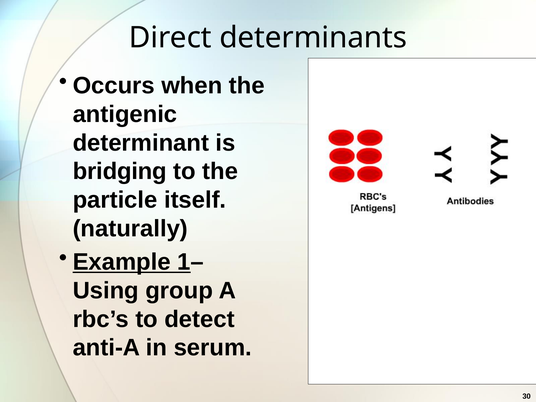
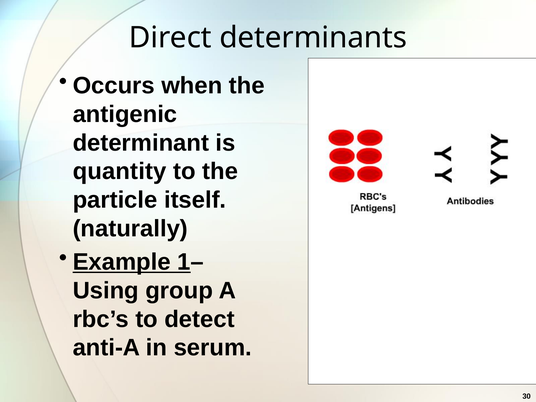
bridging: bridging -> quantity (120, 171)
